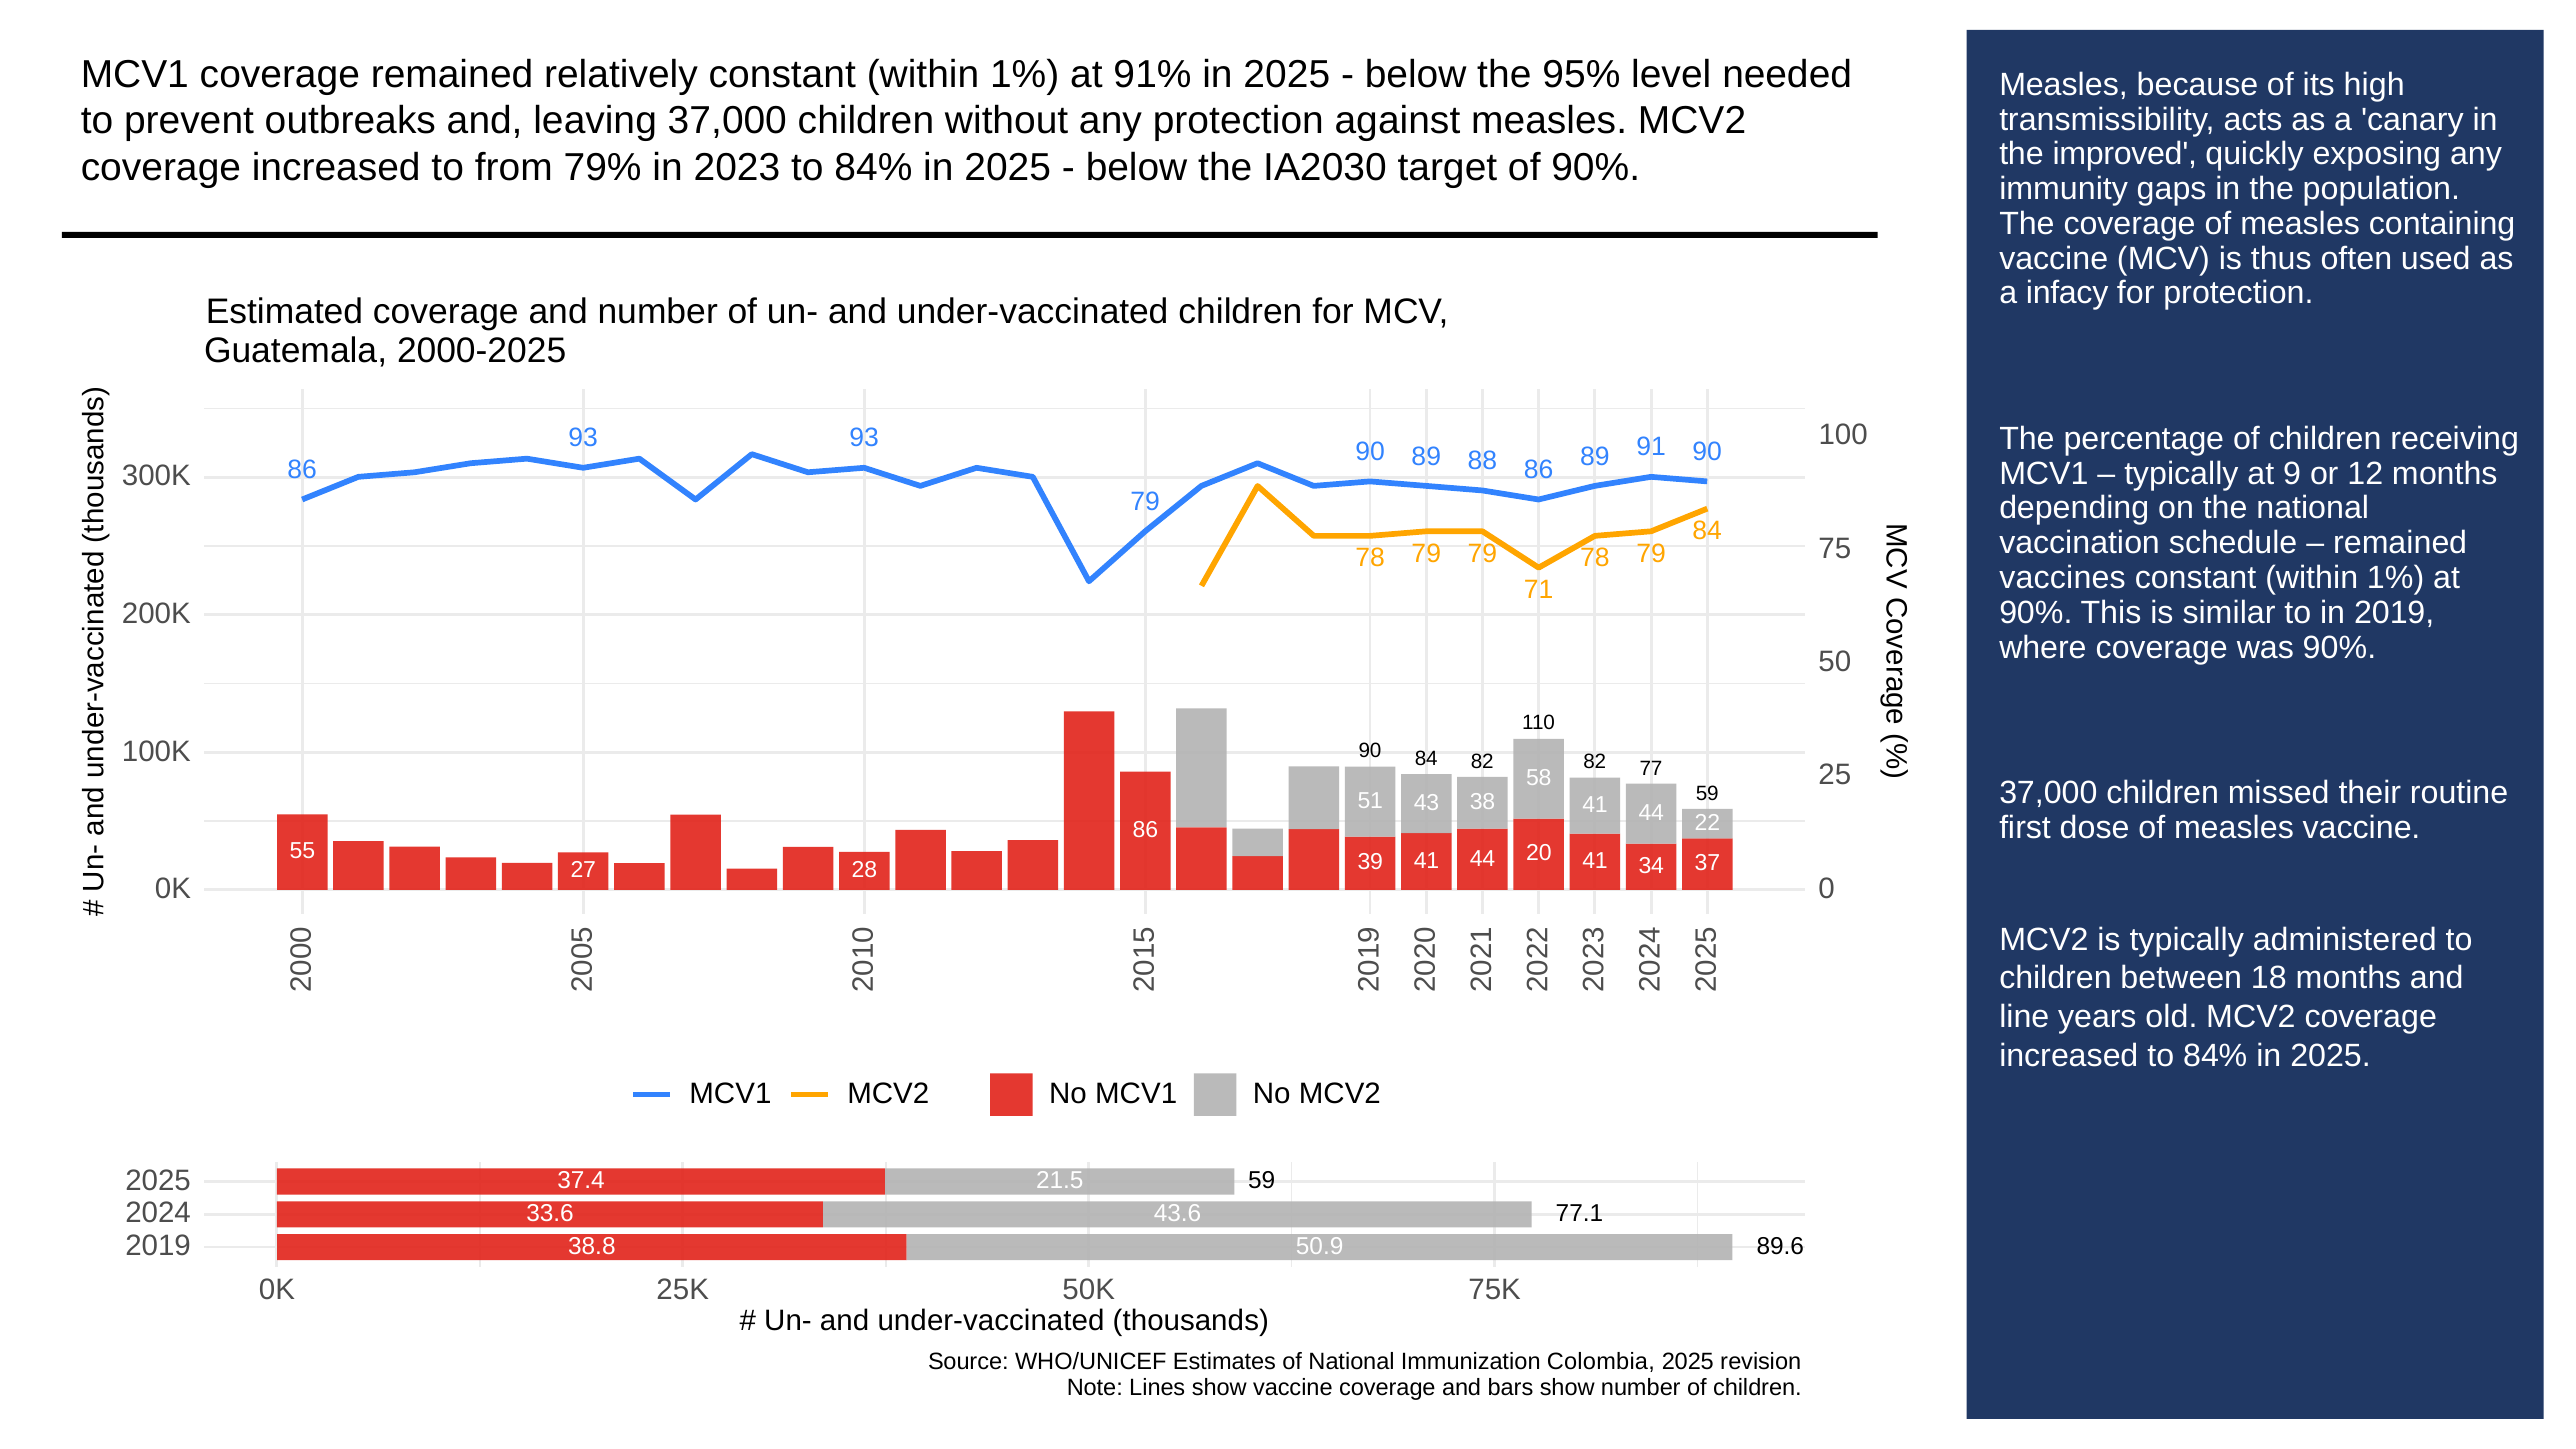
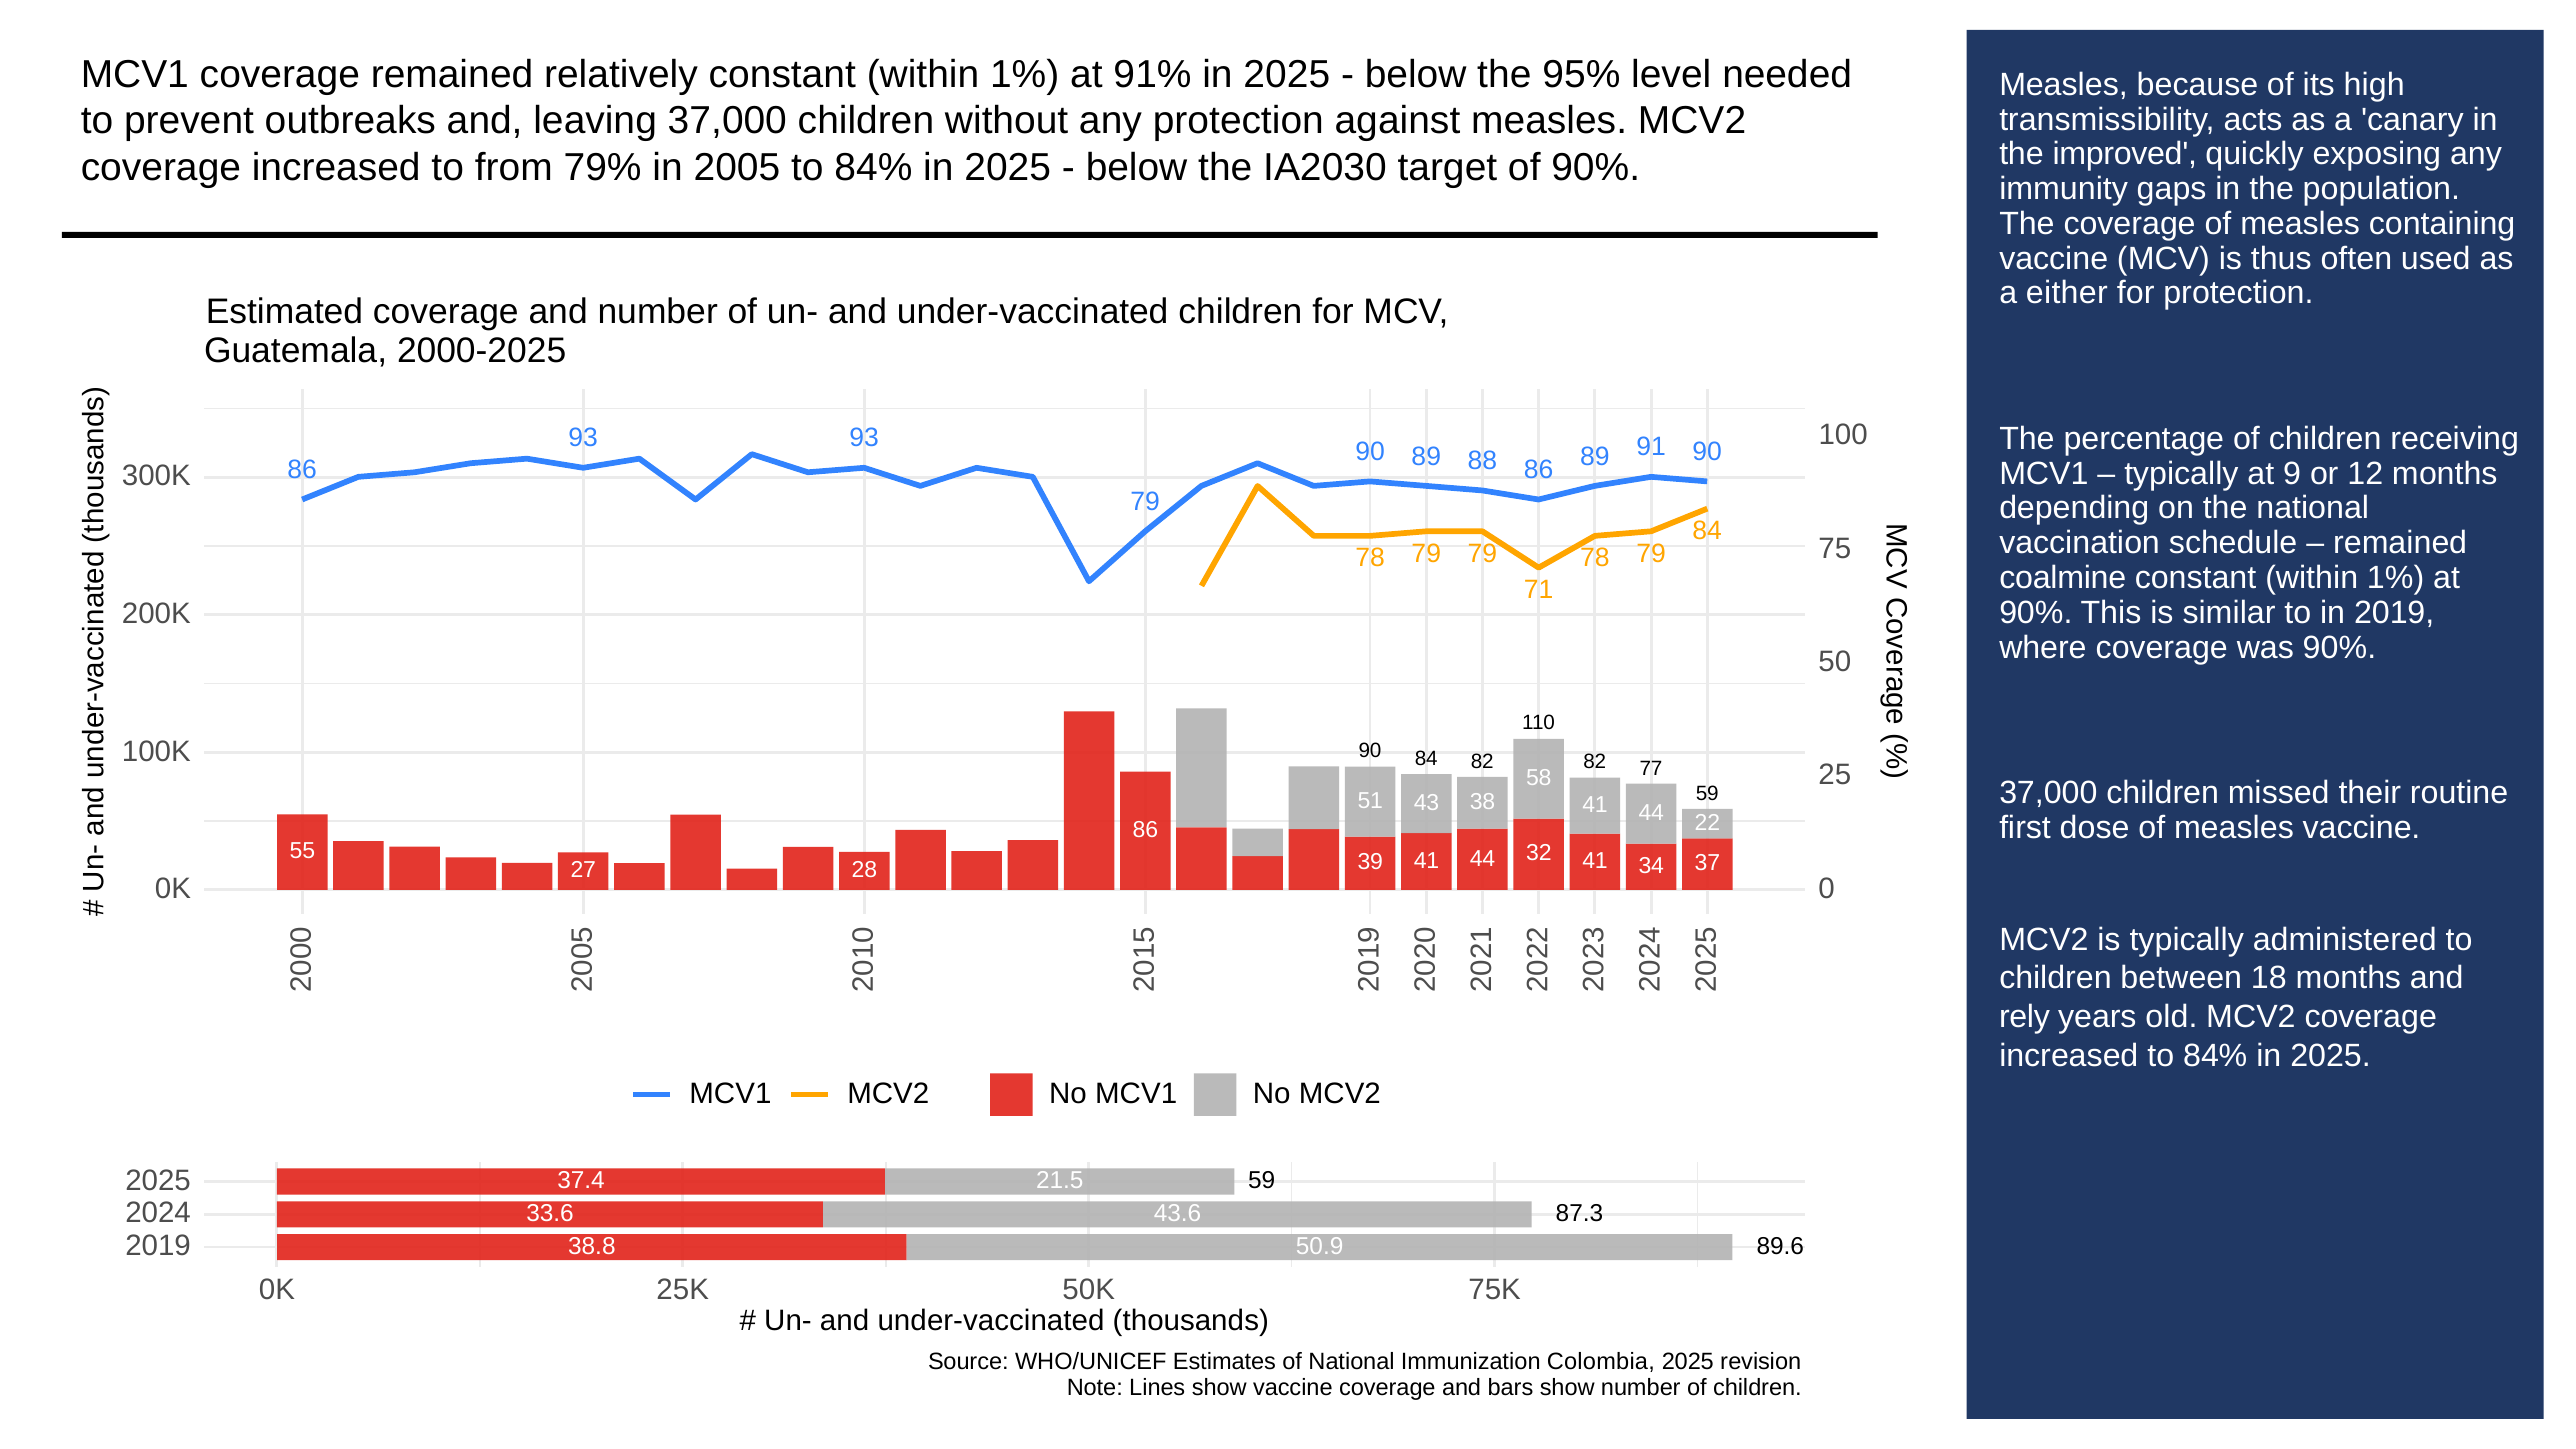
2023: 2023 -> 2005 (737, 168)
infacy: infacy -> either (2067, 293)
vaccines: vaccines -> coalmine (2063, 578)
20: 20 -> 32 (1539, 853)
line: line -> rely (2024, 1017)
77.1: 77.1 -> 87.3 (1579, 1213)
